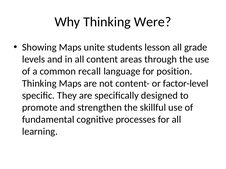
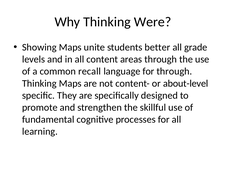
lesson: lesson -> better (157, 47)
for position: position -> through (174, 72)
factor-level: factor-level -> about-level (186, 84)
